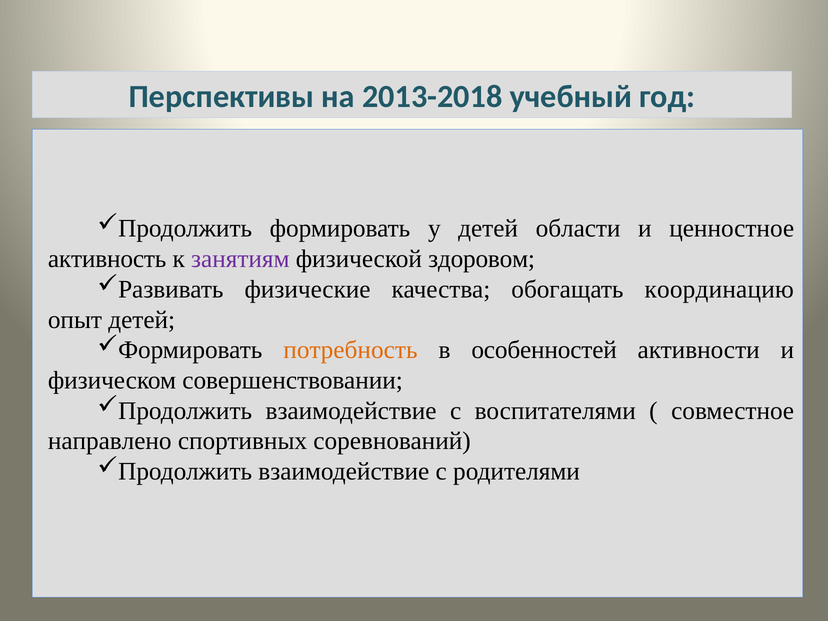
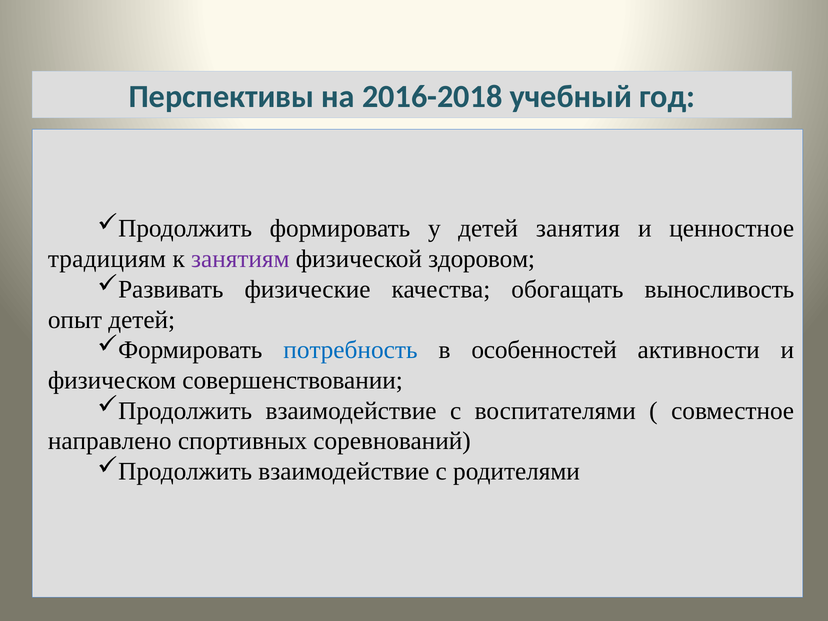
2013-2018: 2013-2018 -> 2016-2018 (432, 97)
области: области -> занятия (578, 229)
активность: активность -> традициям (107, 259)
координацию: координацию -> выносливость (719, 289)
потребность colour: orange -> blue (350, 350)
